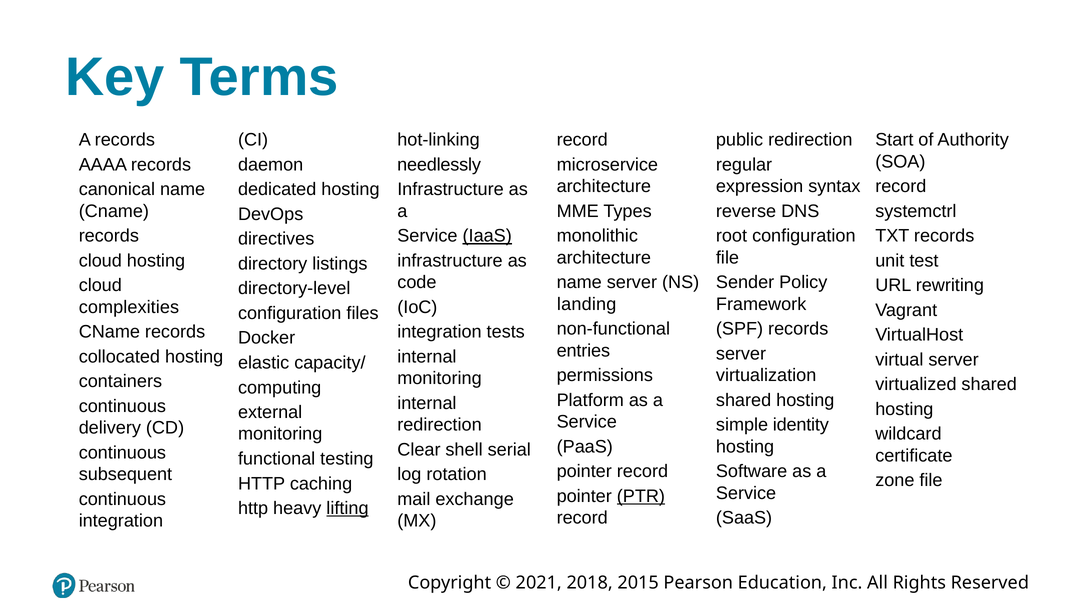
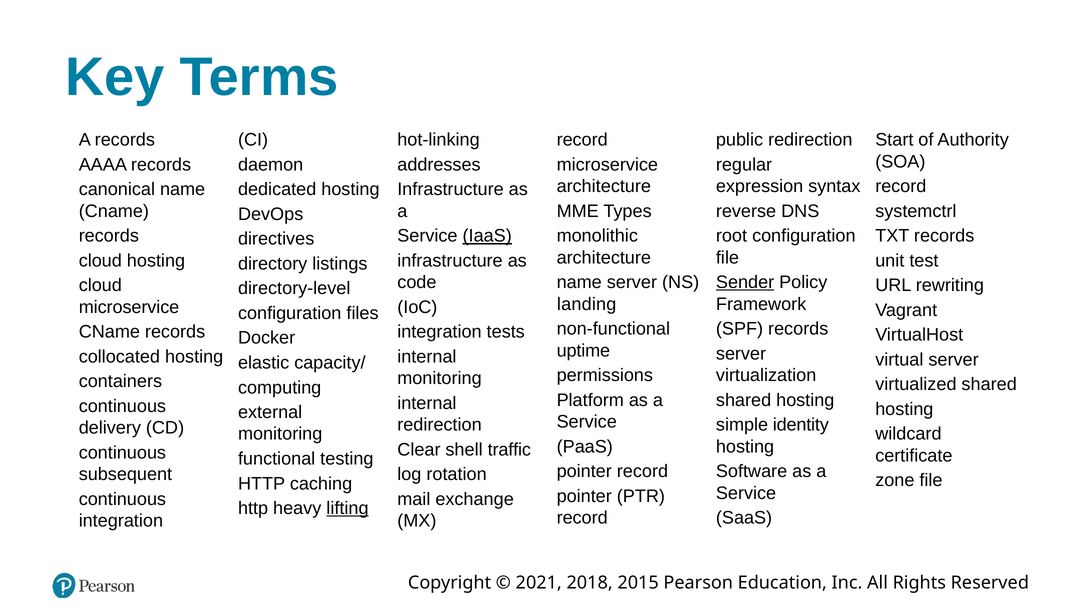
needlessly: needlessly -> addresses (439, 165)
Sender underline: none -> present (745, 282)
complexities: complexities -> microservice (129, 307)
entries: entries -> uptime (583, 351)
serial: serial -> traffic (509, 450)
PTR underline: present -> none (641, 496)
